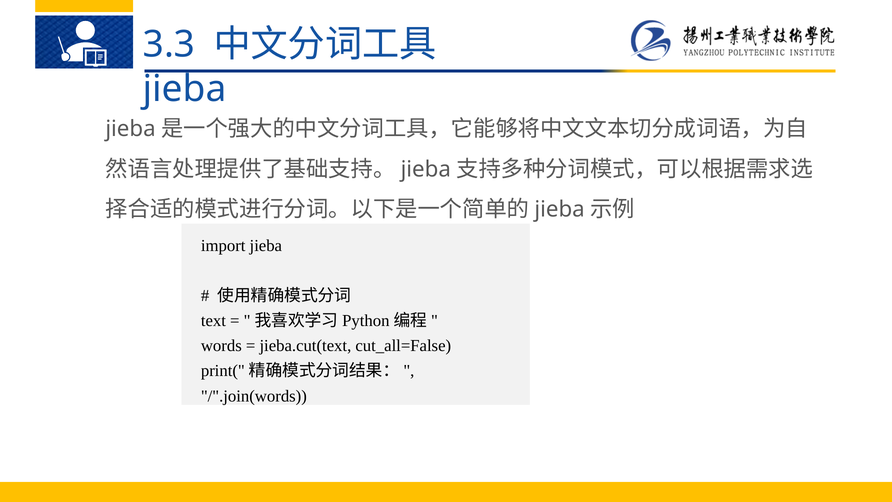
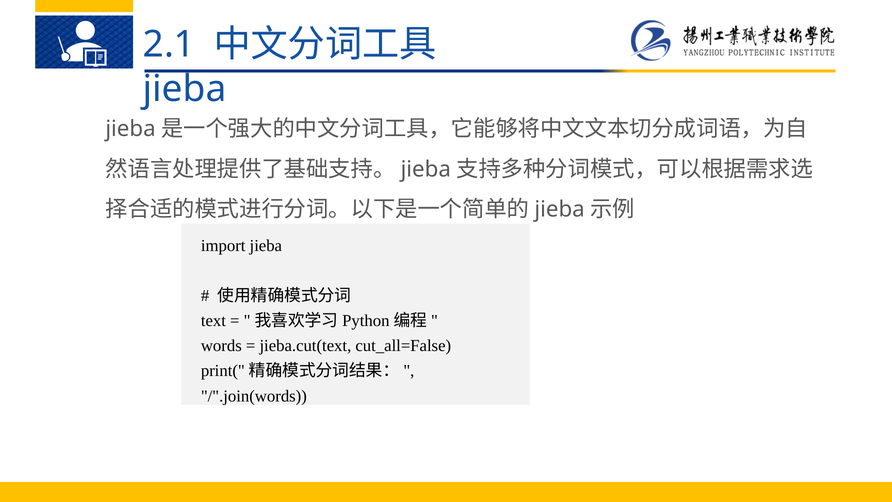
3.3: 3.3 -> 2.1 (169, 44)
